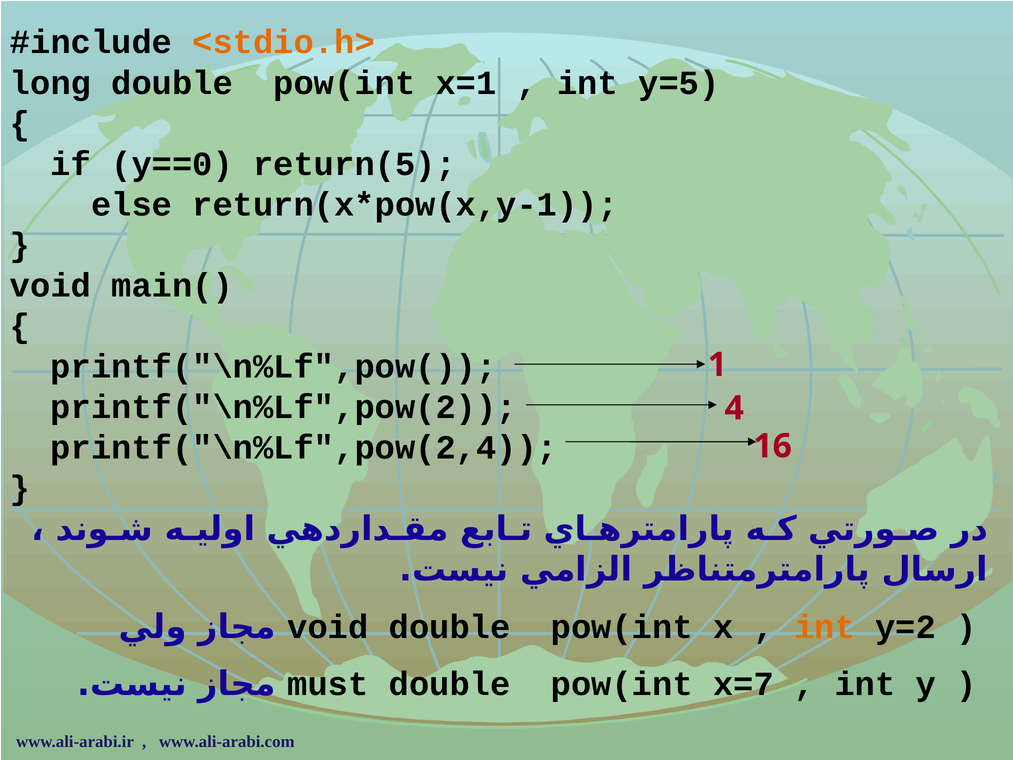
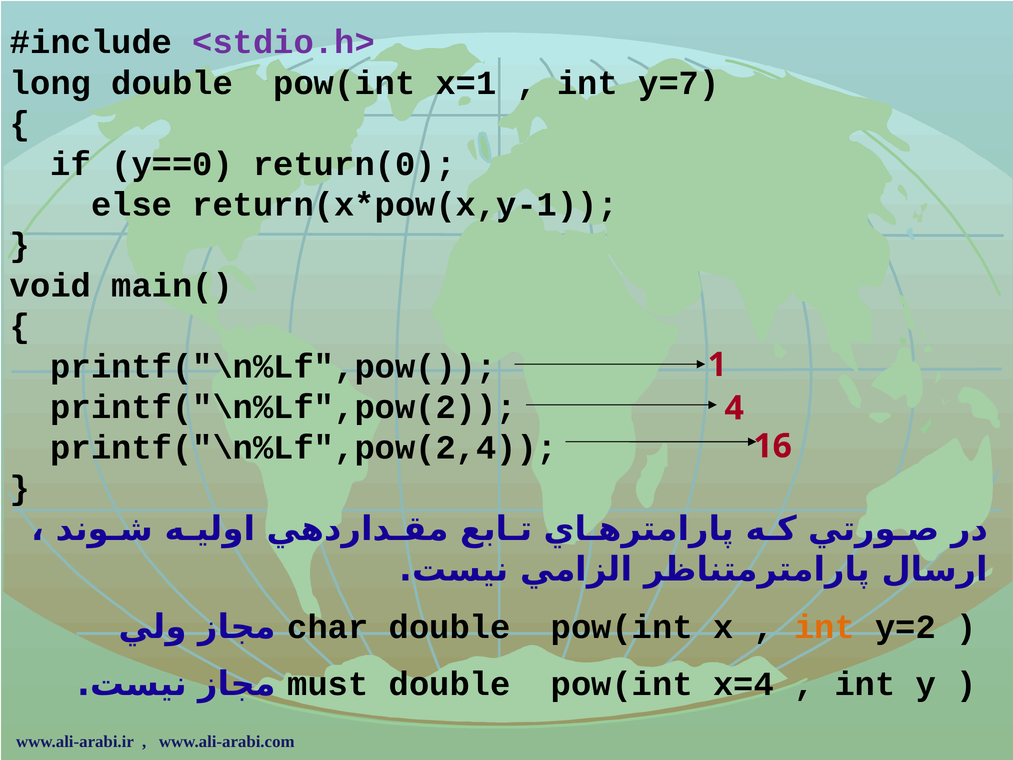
<stdio.h> colour: orange -> purple (284, 42)
y=5: y=5 -> y=7 (679, 83)
return(5: return(5 -> return(0 (355, 164)
void: void -> char (328, 627)
x=7: x=7 -> x=4 (743, 684)
